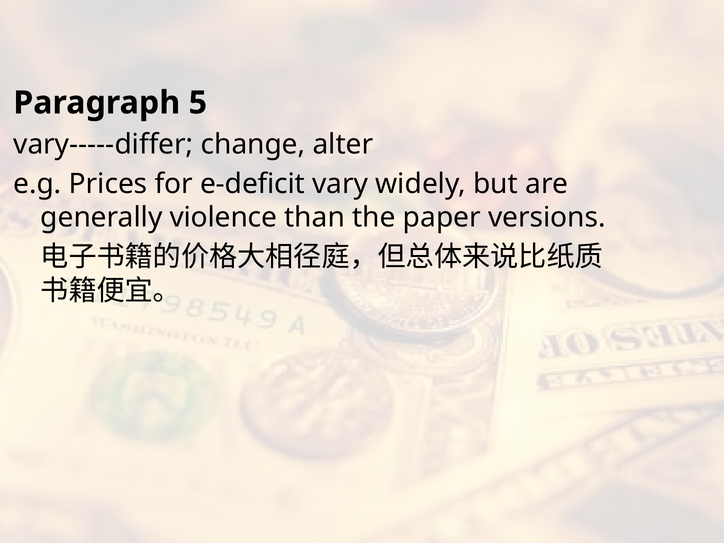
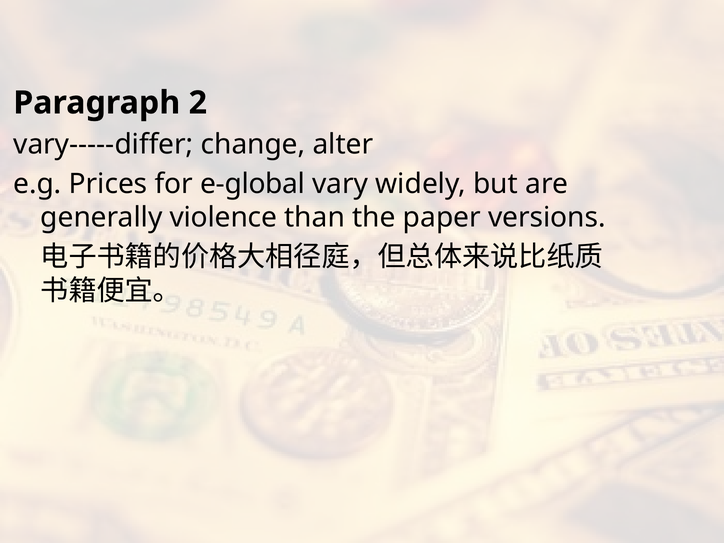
5: 5 -> 2 (198, 103)
e-deficit: e-deficit -> e-global (253, 184)
